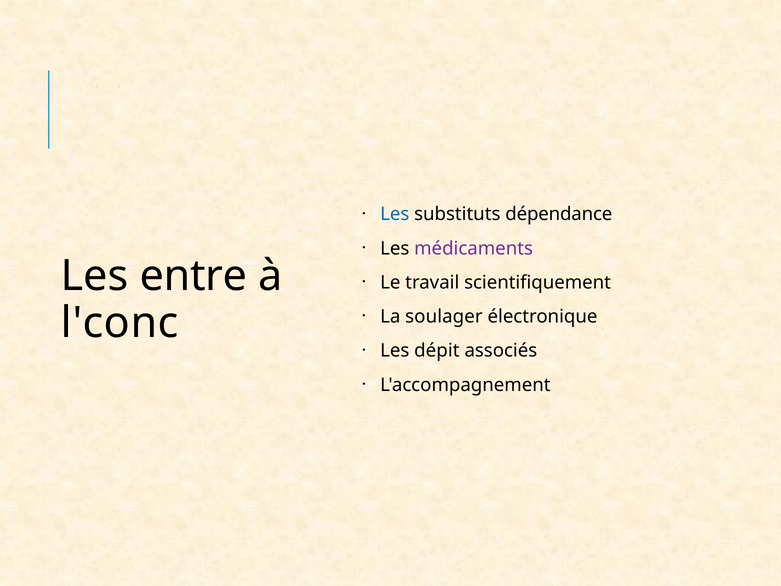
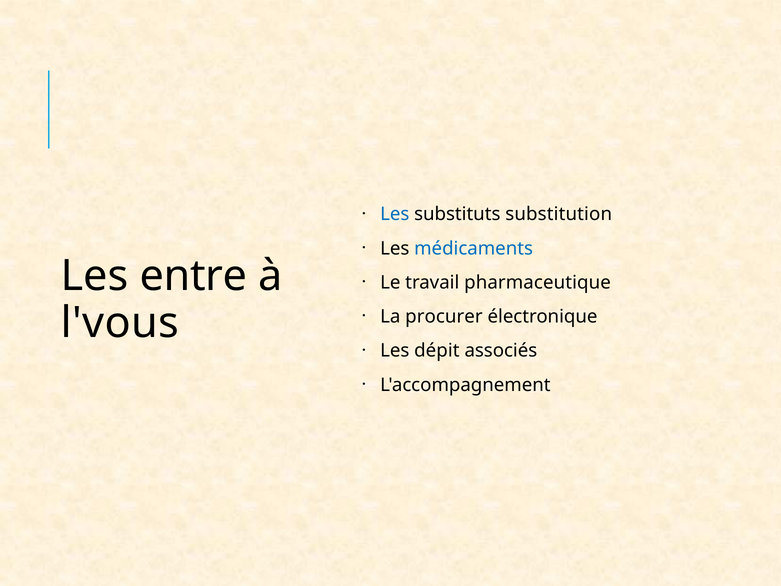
dépendance: dépendance -> substitution (559, 214)
médicaments colour: purple -> blue (474, 248)
scientifiquement: scientifiquement -> pharmaceutique (537, 282)
l'conc: l'conc -> l'vous (120, 323)
soulager: soulager -> procurer (444, 316)
